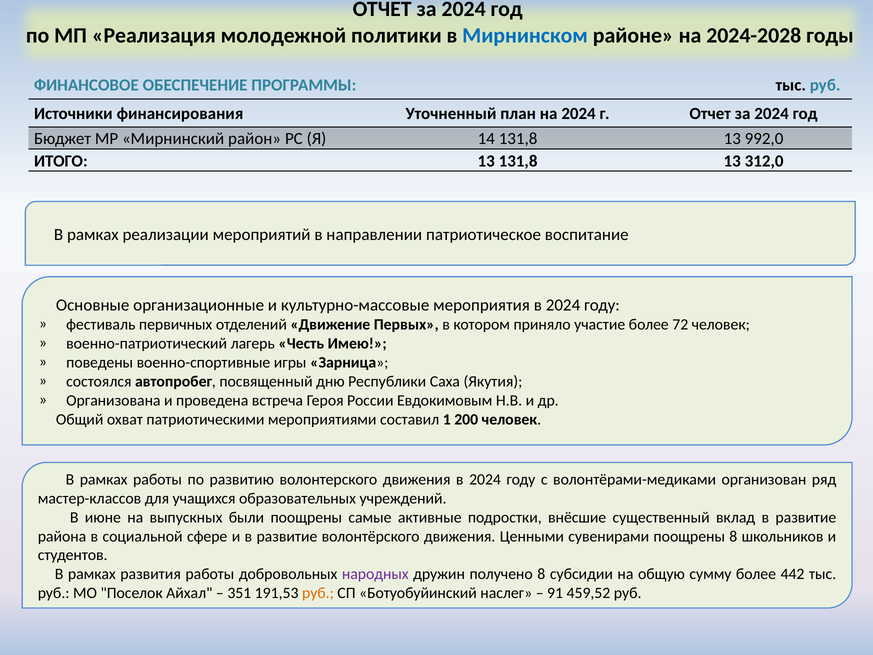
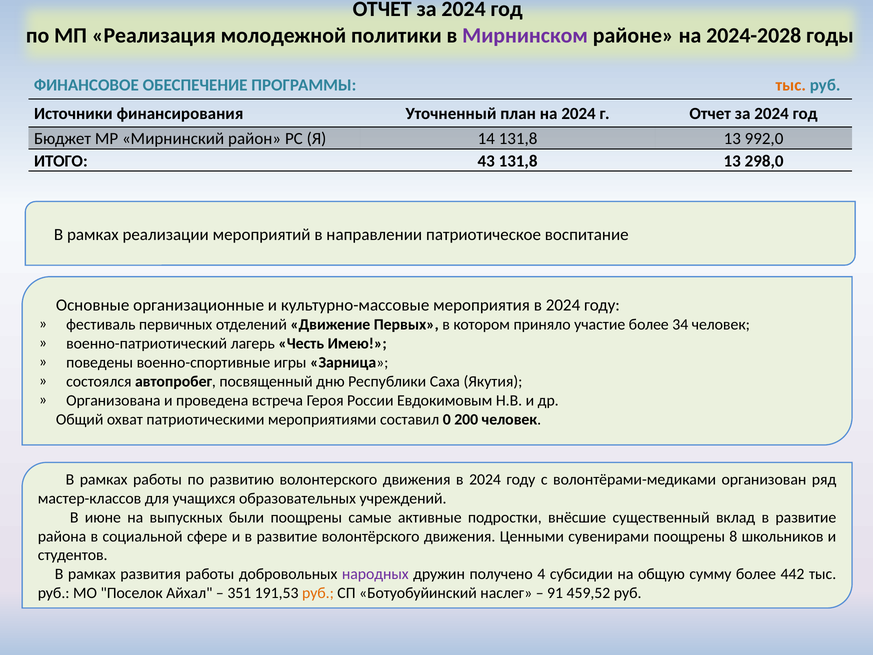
Мирнинском colour: blue -> purple (525, 35)
тыс colour: black -> orange (791, 85)
ИТОГО 13: 13 -> 43 (486, 161)
312,0: 312,0 -> 298,0 (764, 161)
72: 72 -> 34 (680, 325)
1: 1 -> 0 (447, 419)
получено 8: 8 -> 4 (541, 574)
